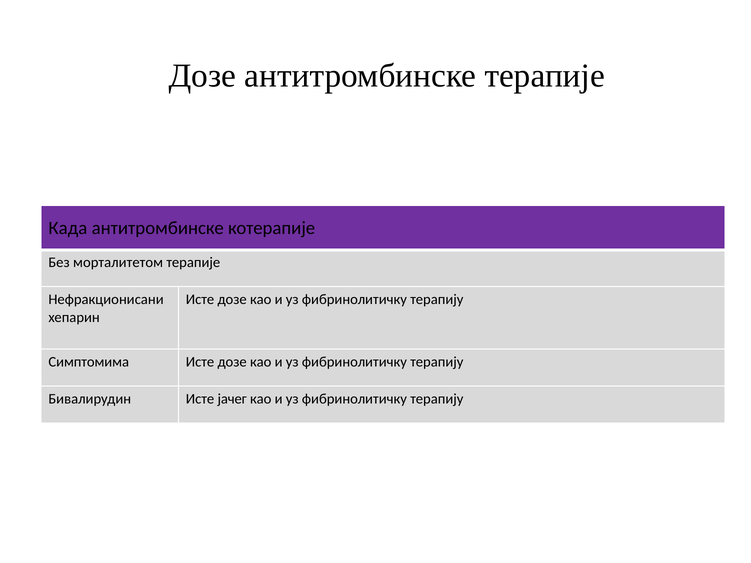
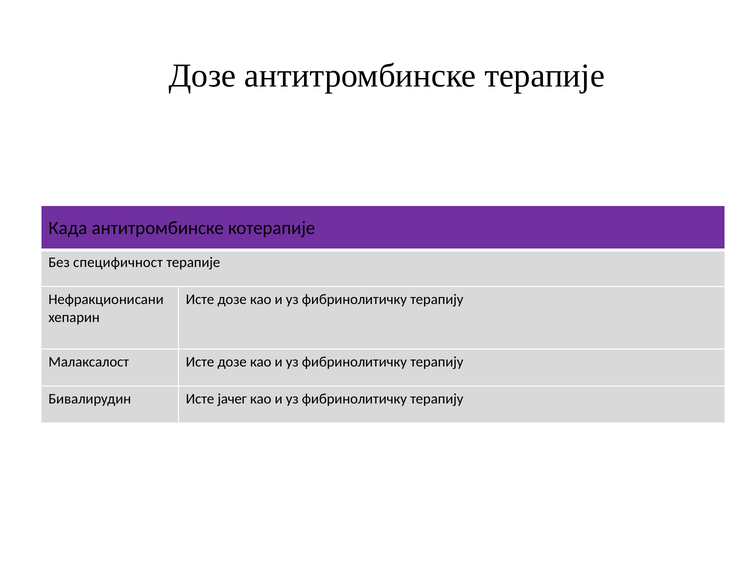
морталитетом: морталитетом -> специфичност (118, 263)
Симптомима: Симптомима -> Малаксалост (89, 362)
